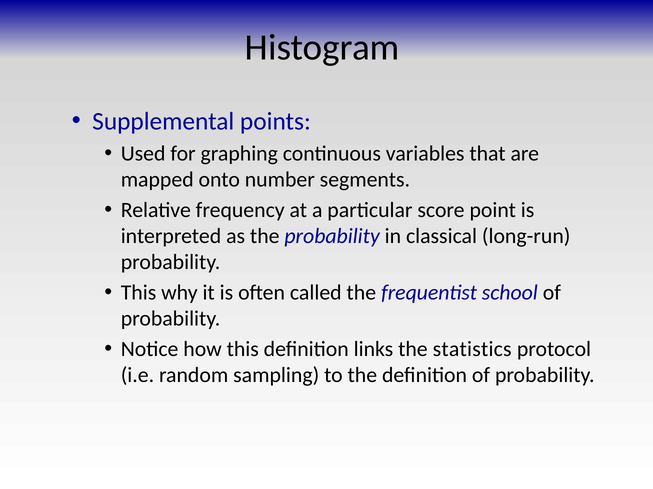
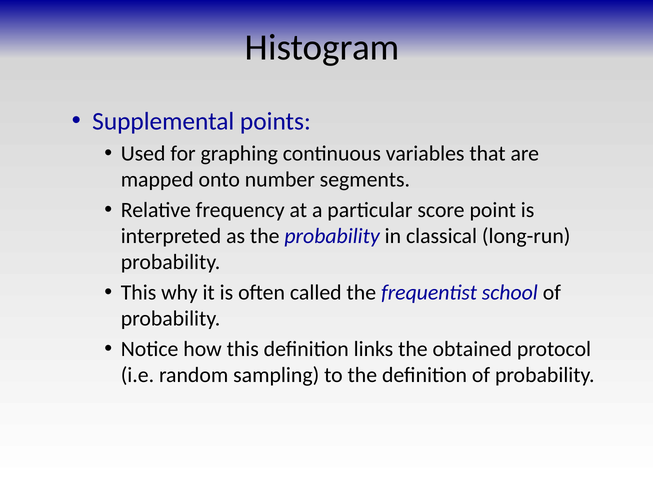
statistics: statistics -> obtained (472, 350)
